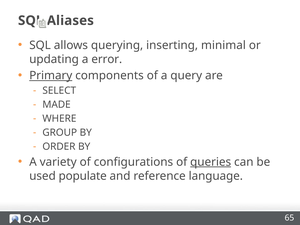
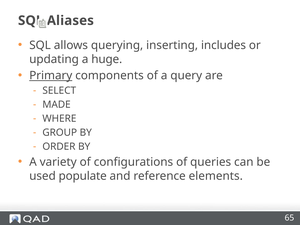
minimal: minimal -> includes (224, 45)
error: error -> huge (107, 59)
queries underline: present -> none (211, 162)
language: language -> elements (216, 176)
